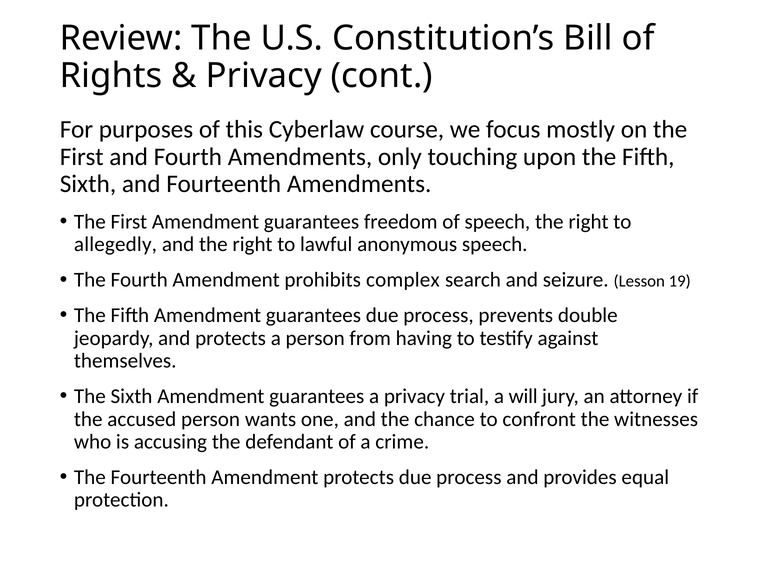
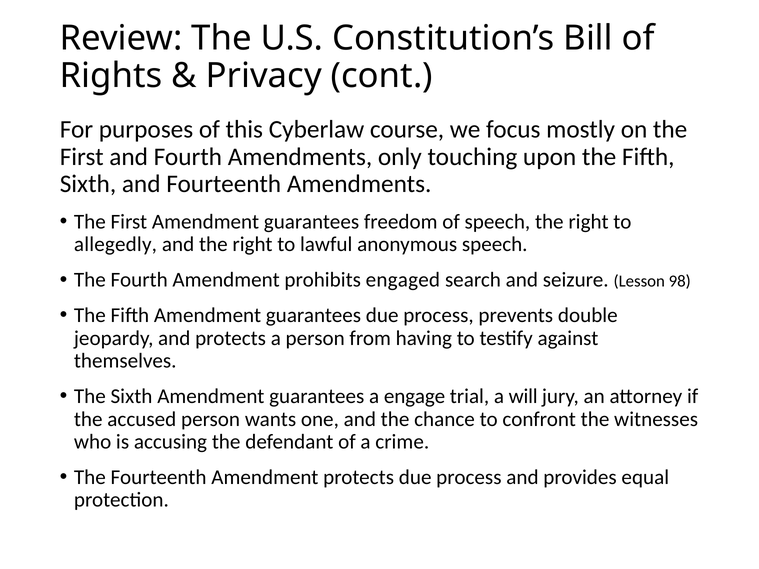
complex: complex -> engaged (403, 280)
19: 19 -> 98 (680, 281)
a privacy: privacy -> engage (415, 397)
